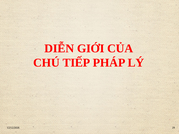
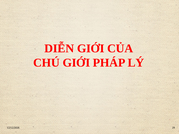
CHÚ TIẾP: TIẾP -> GIỚI (76, 63)
